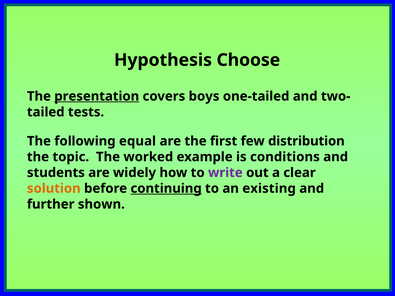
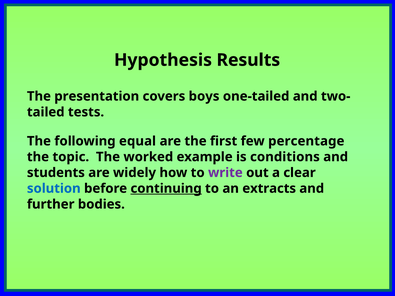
Choose: Choose -> Results (248, 60)
presentation underline: present -> none (97, 96)
distribution: distribution -> percentage (306, 141)
solution colour: orange -> blue (54, 189)
existing: existing -> extracts (269, 189)
shown: shown -> bodies (101, 204)
